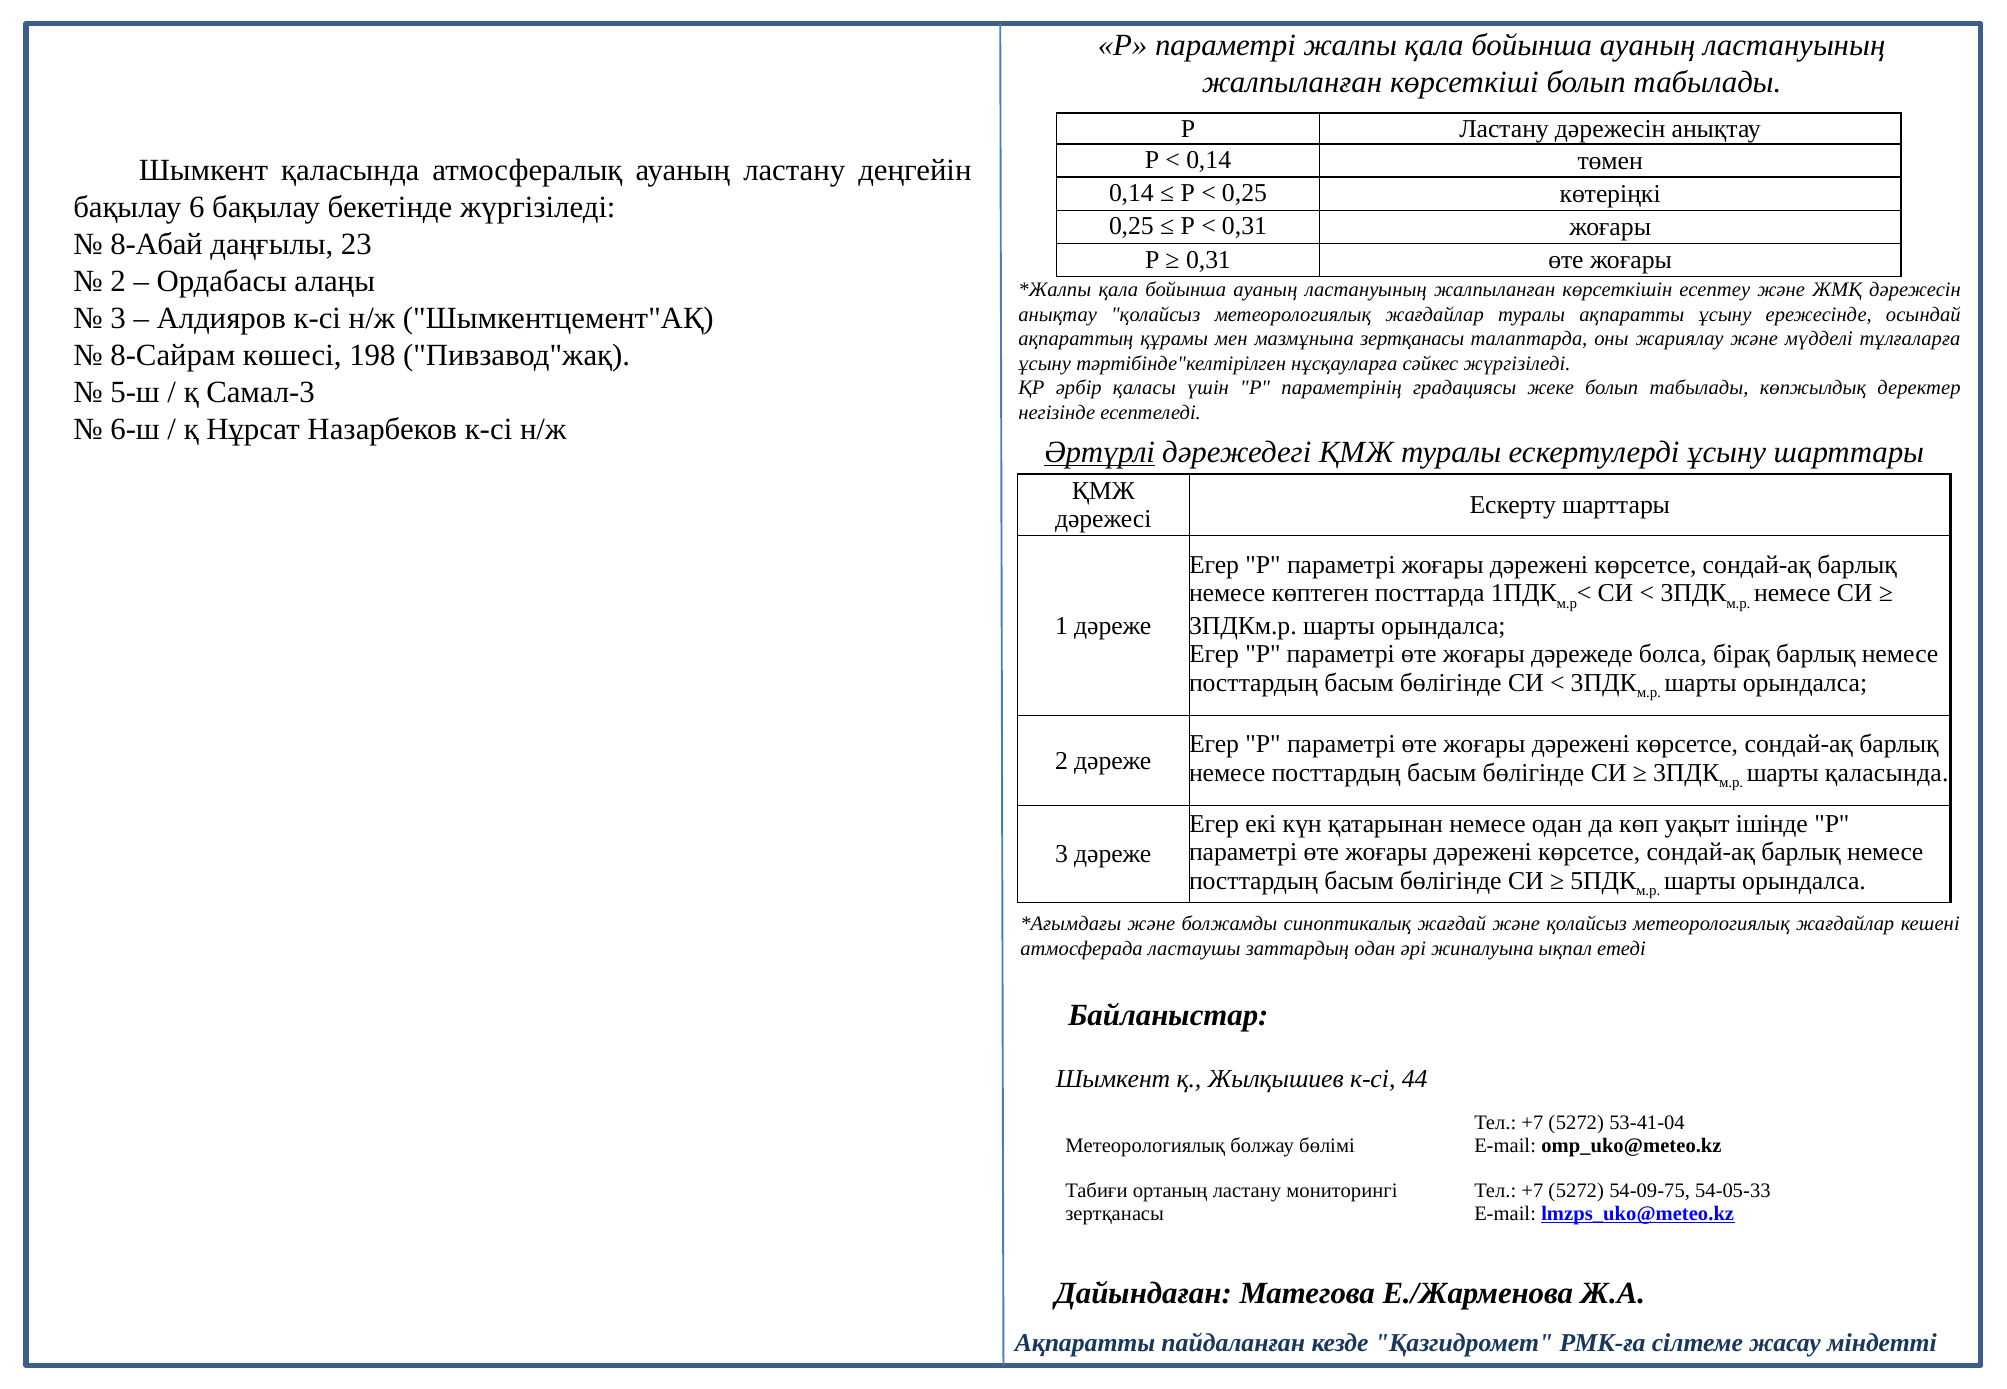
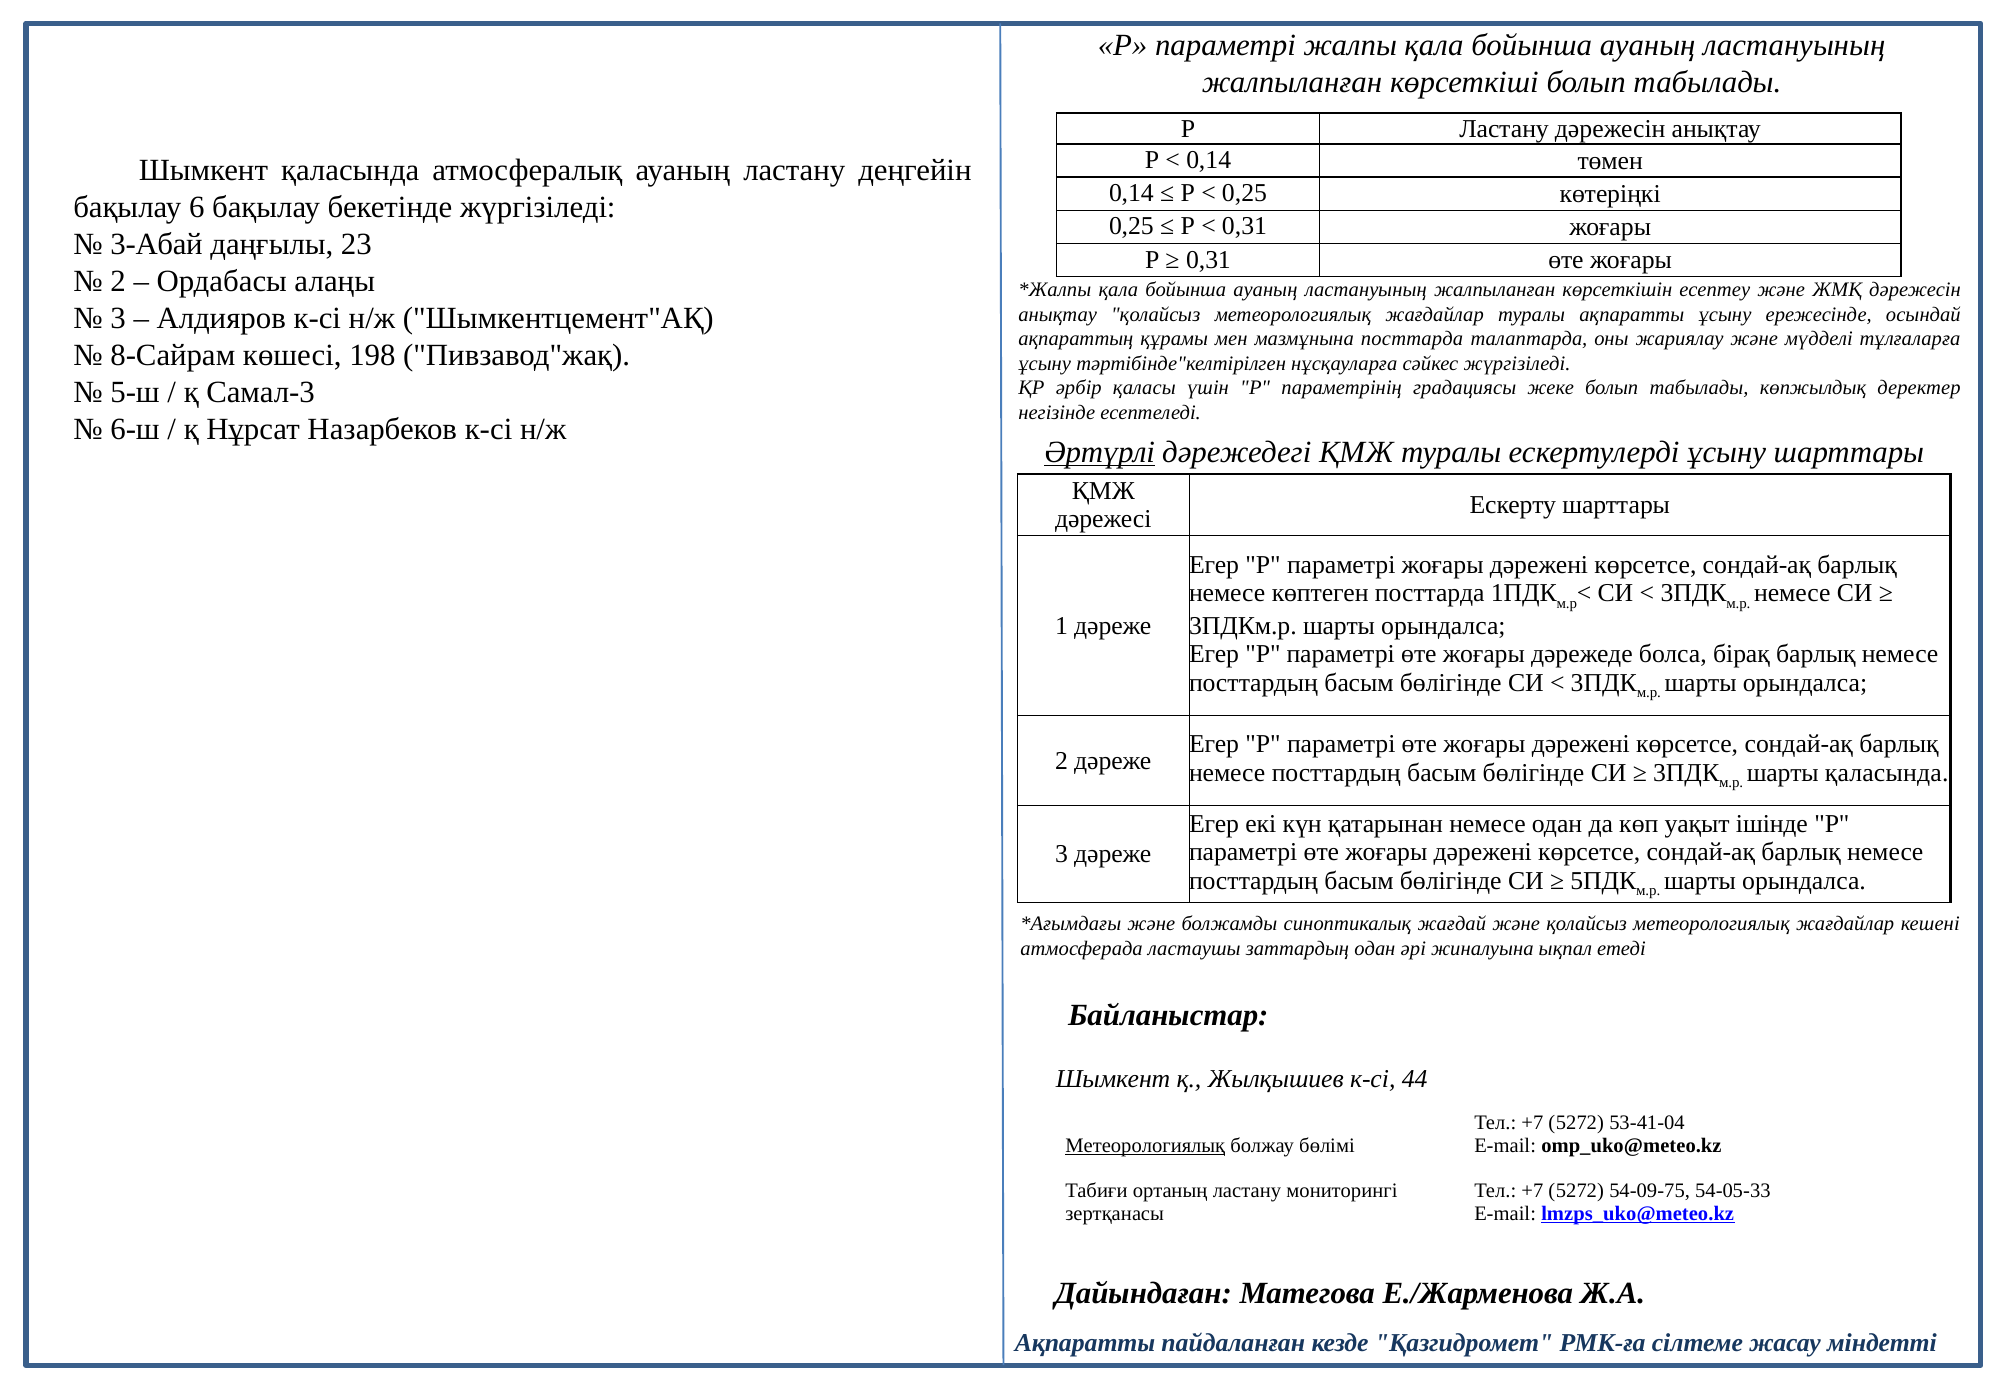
8-Абай: 8-Абай -> 3-Абай (157, 244)
мазмұнына зертқанасы: зертқанасы -> посттарда (1412, 339)
Метеорологиялық underline: none -> present (1145, 1146)
